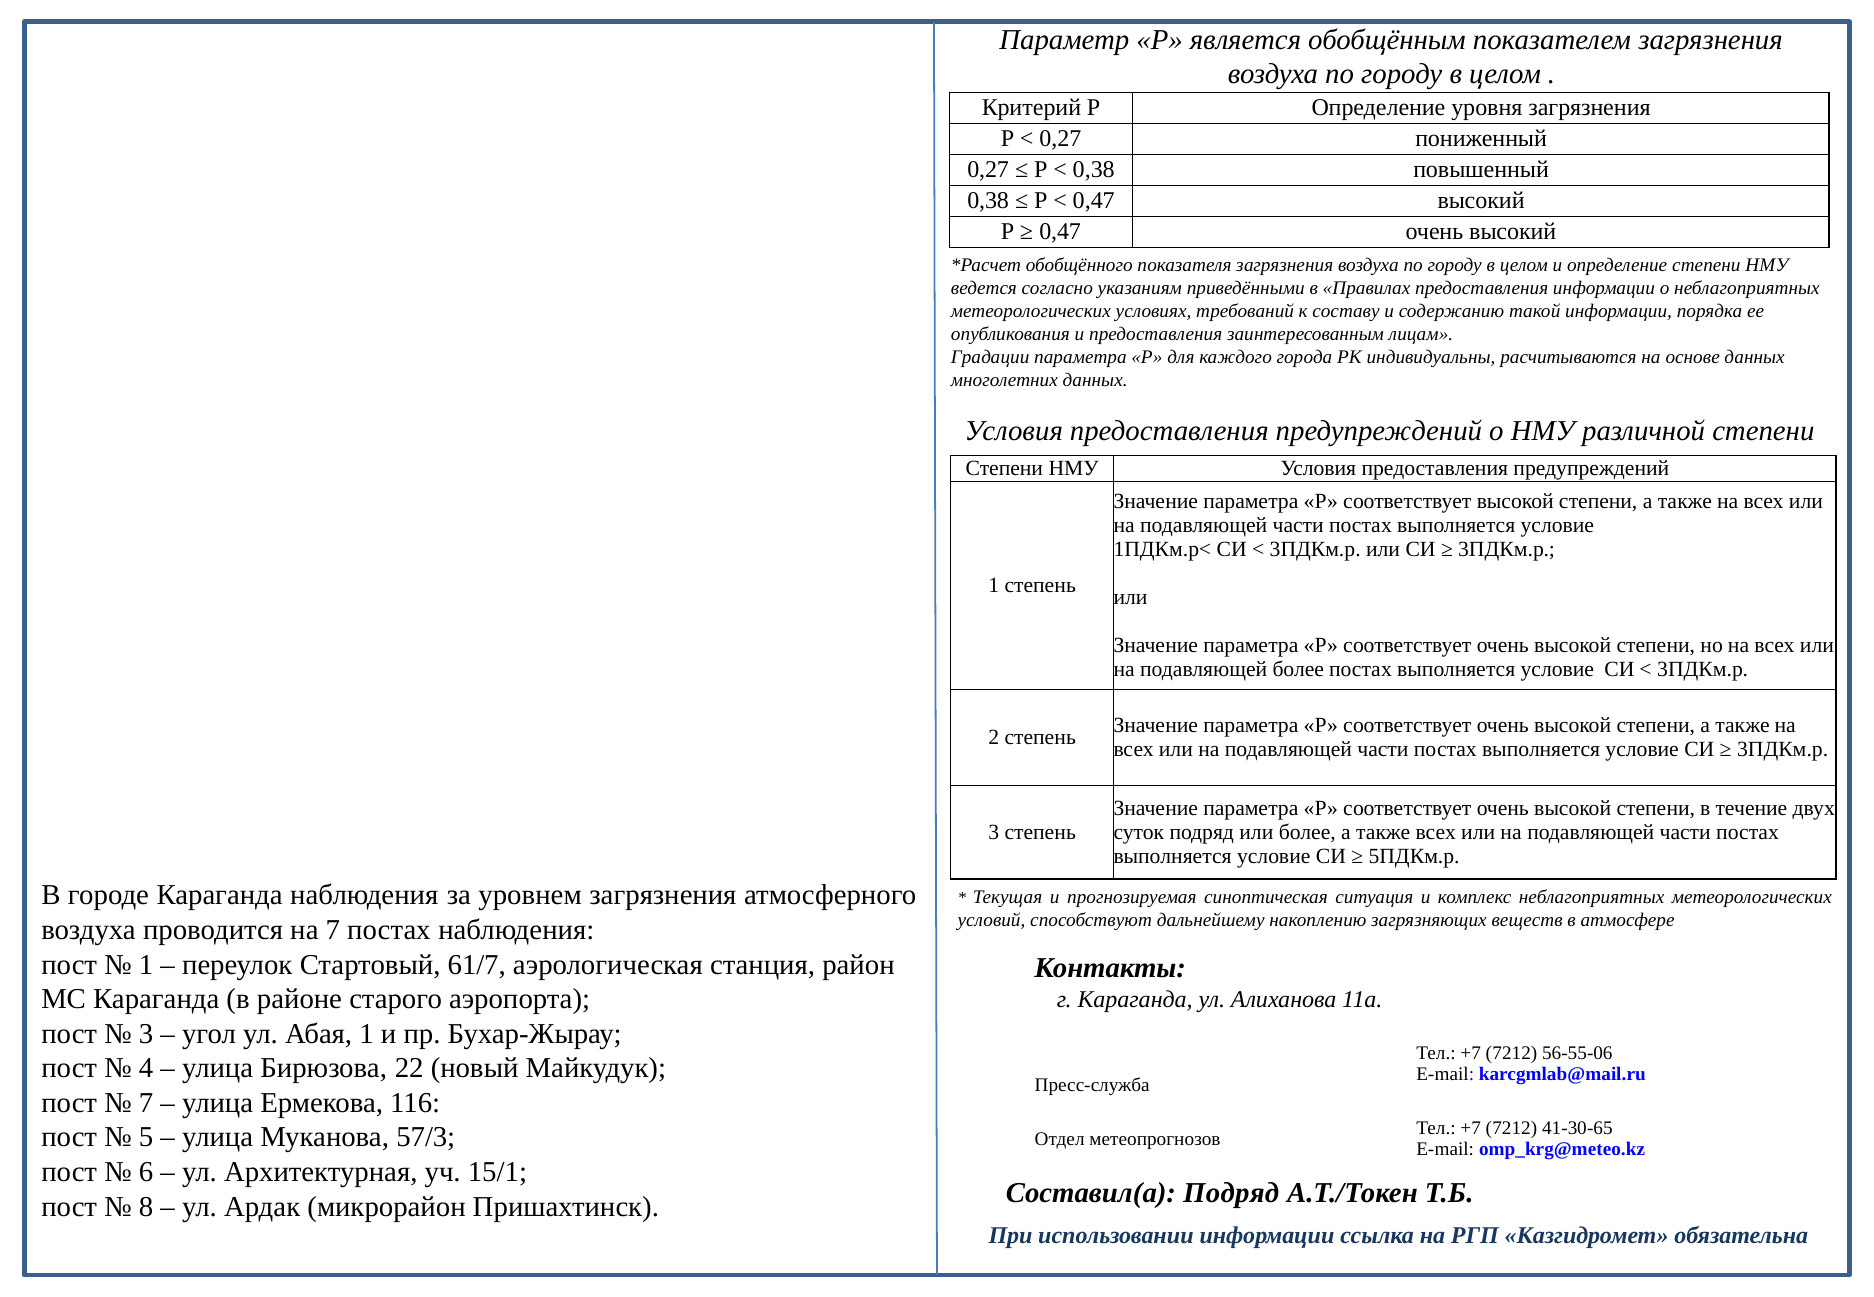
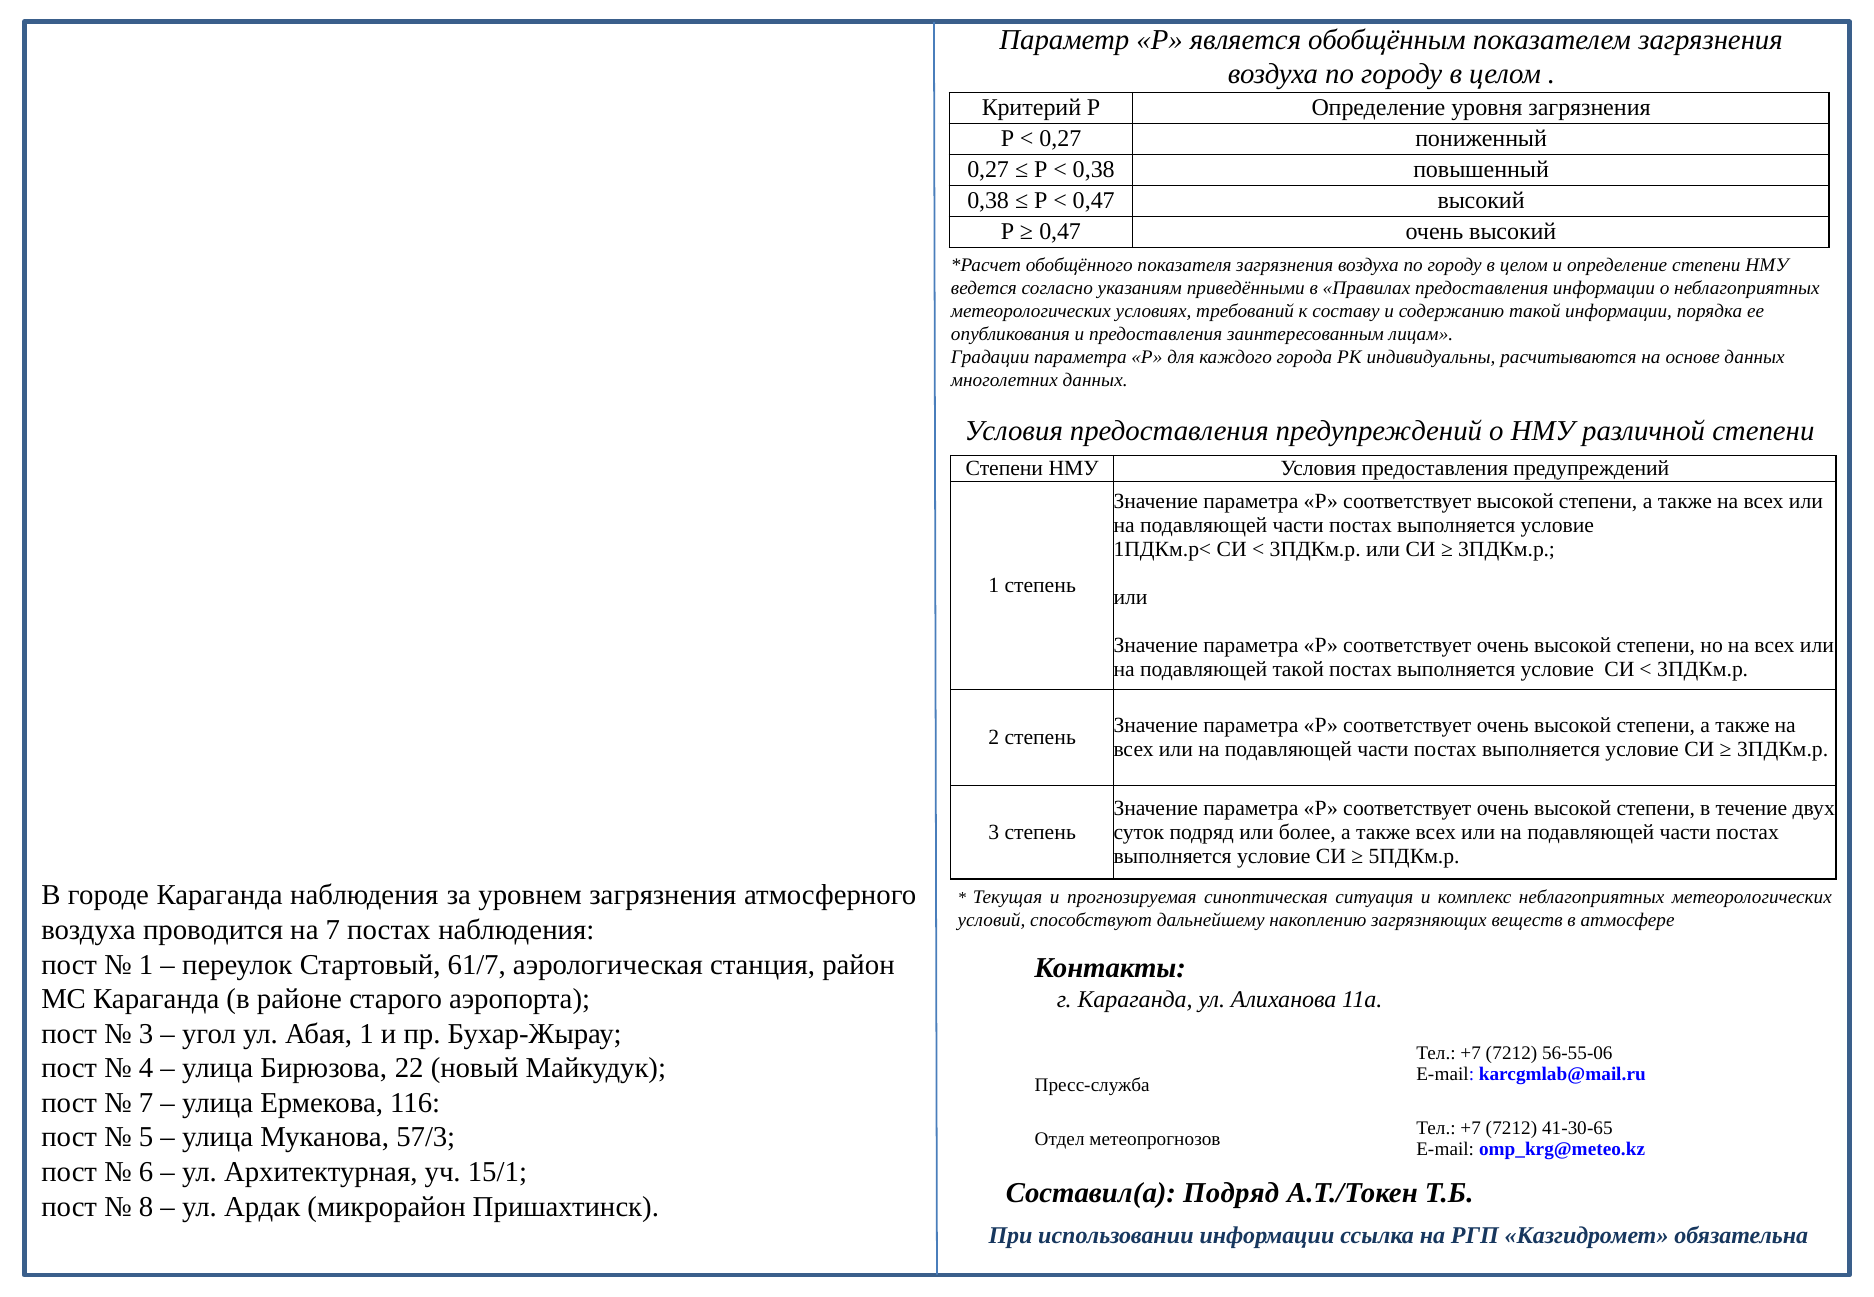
подавляющей более: более -> такой (1298, 670)
